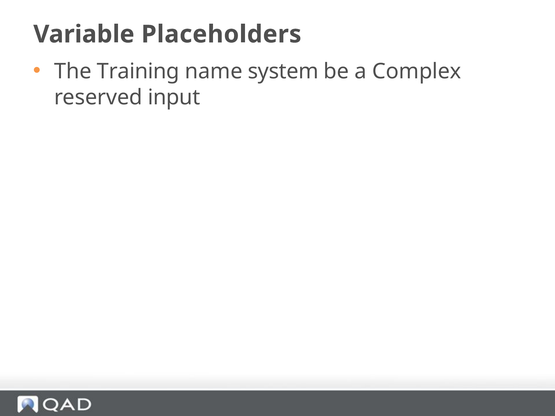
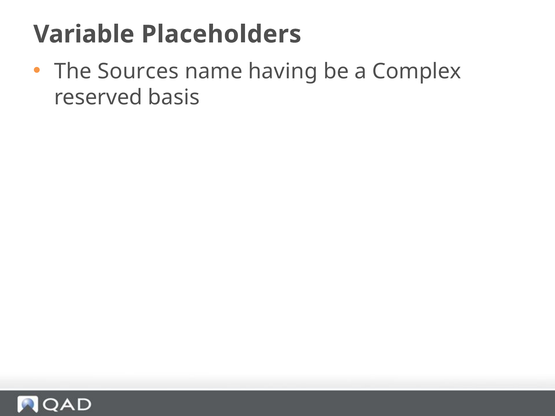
Training: Training -> Sources (138, 71)
system: system -> having (283, 71)
input: input -> basis (174, 97)
